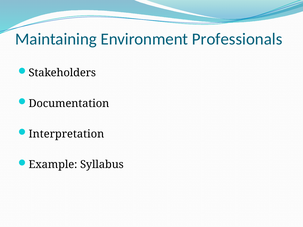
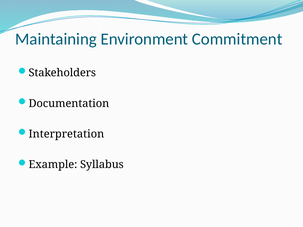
Professionals: Professionals -> Commitment (237, 39)
